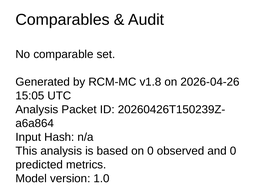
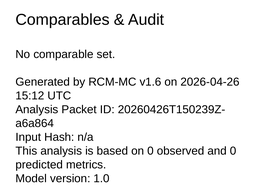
v1.8: v1.8 -> v1.6 (150, 82)
15:05: 15:05 -> 15:12 (30, 96)
